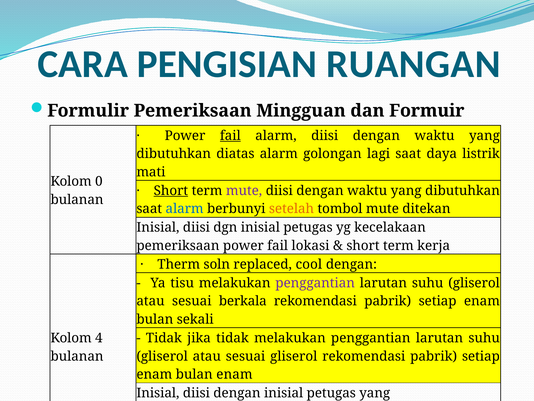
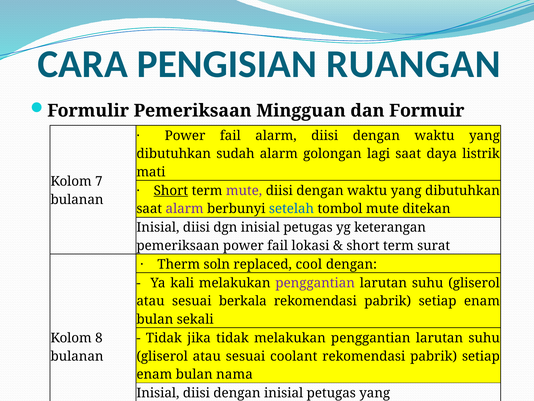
fail underline: present -> none (230, 135)
diatas: diatas -> sudah (235, 154)
0: 0 -> 7 (99, 181)
alarm colour: blue -> purple (185, 209)
setelah colour: orange -> blue (292, 209)
kecelakaan: kecelakaan -> keterangan (390, 227)
kerja: kerja -> surat (434, 245)
tisu: tisu -> kali (182, 283)
4: 4 -> 8 (99, 338)
sesuai gliserol: gliserol -> coolant (294, 356)
bulan enam: enam -> nama (234, 374)
